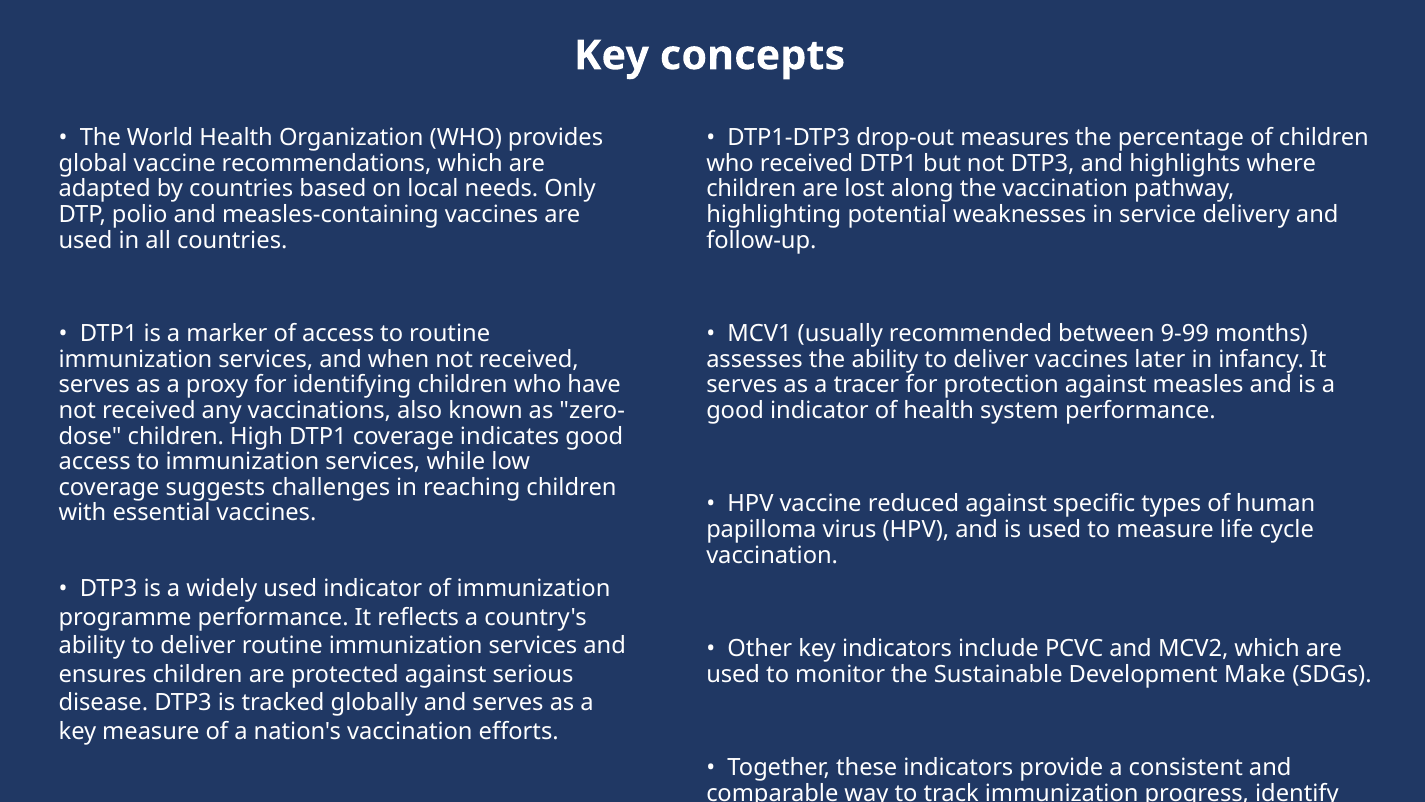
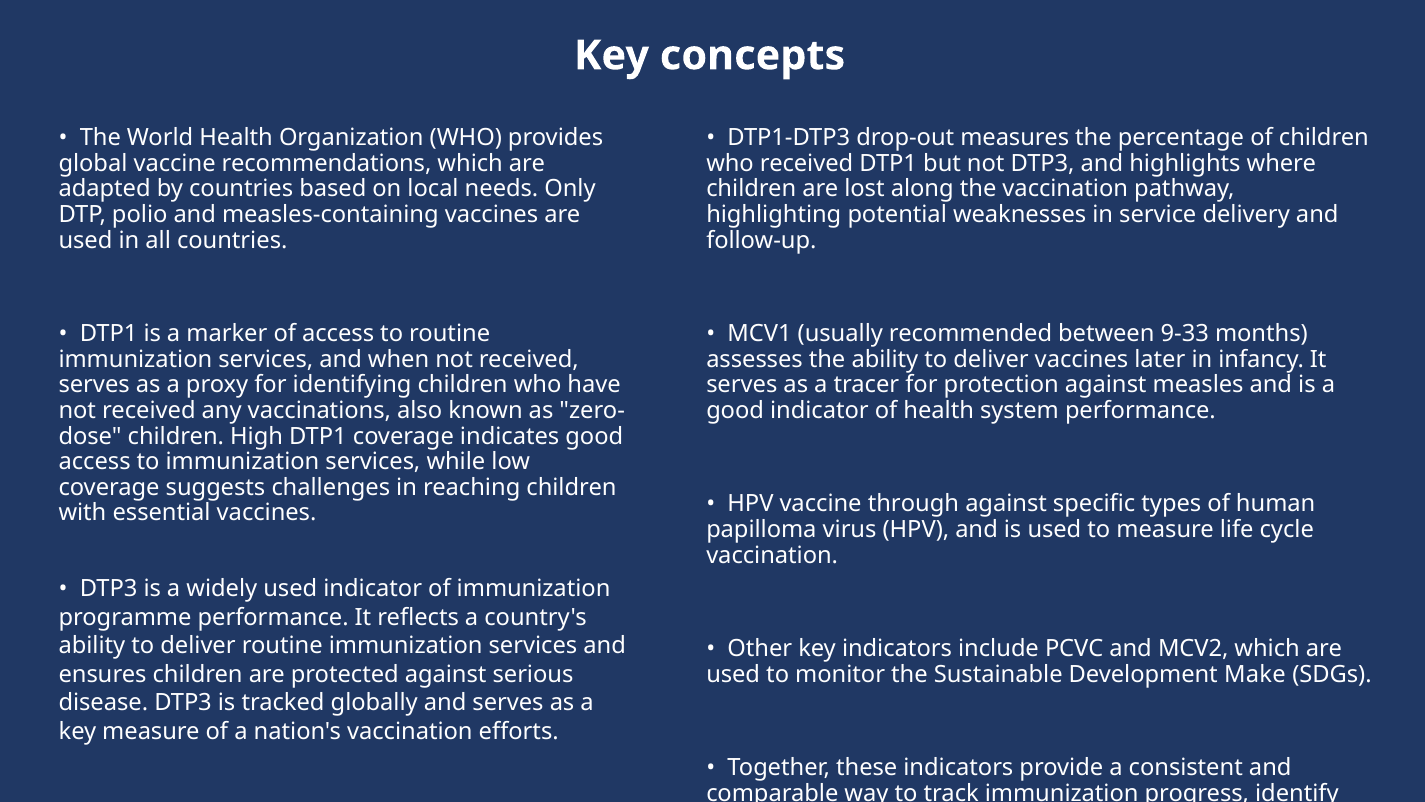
9-99: 9-99 -> 9-33 (1185, 333)
reduced: reduced -> through (913, 504)
